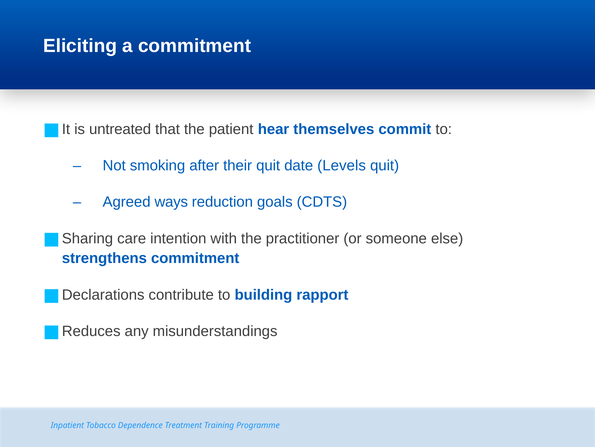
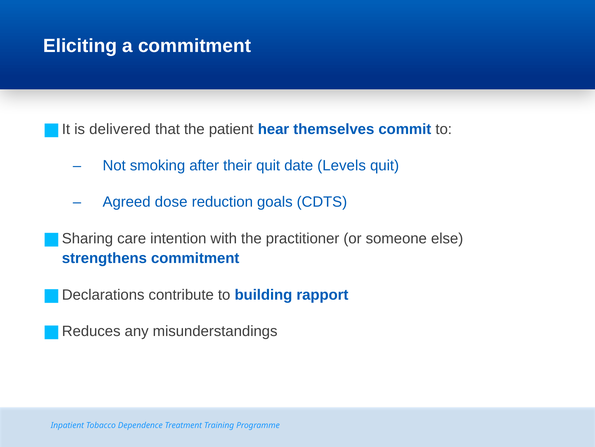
untreated: untreated -> delivered (120, 129)
ways: ways -> dose (171, 202)
